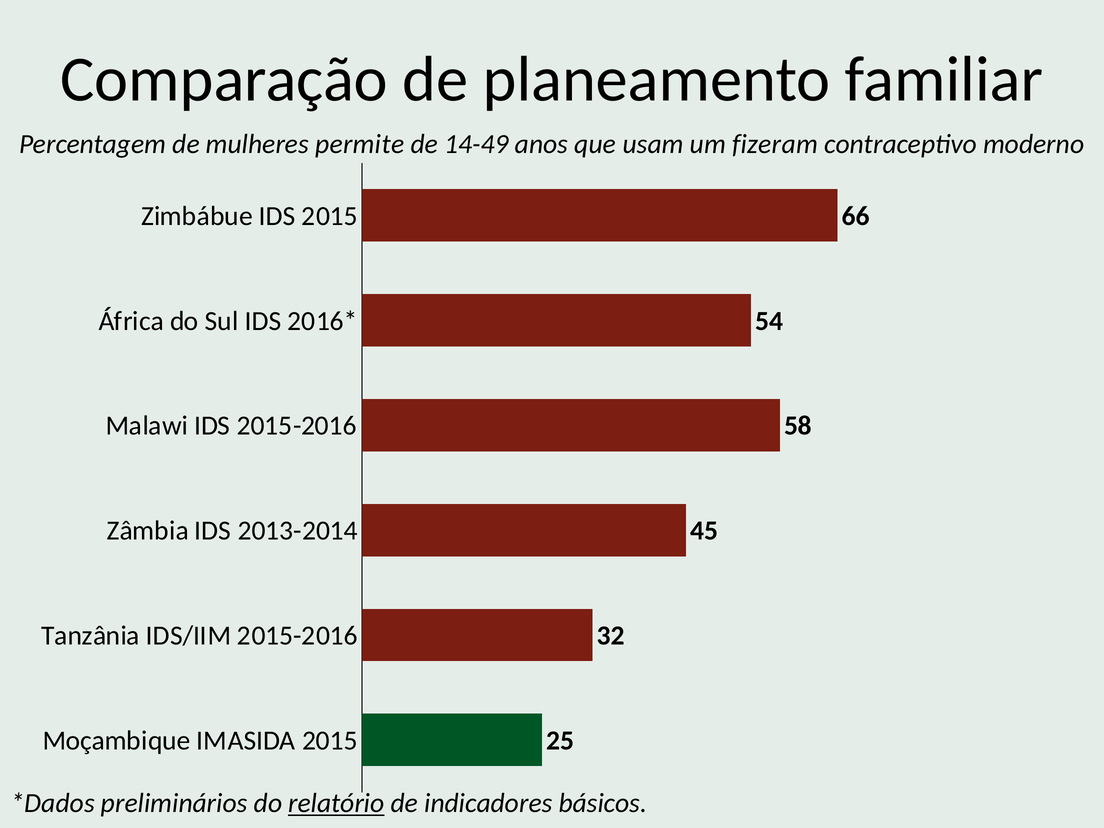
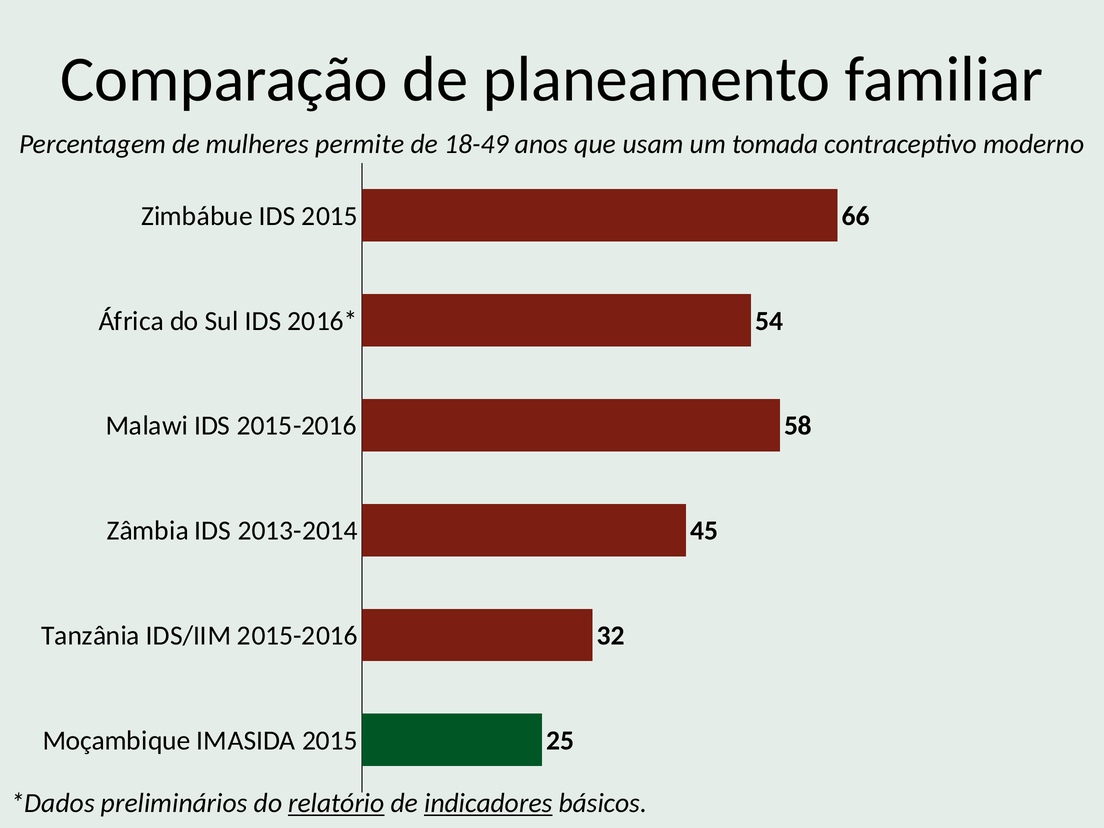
14-49: 14-49 -> 18-49 (477, 144)
fizeram: fizeram -> tomada (775, 144)
indicadores underline: none -> present (488, 803)
